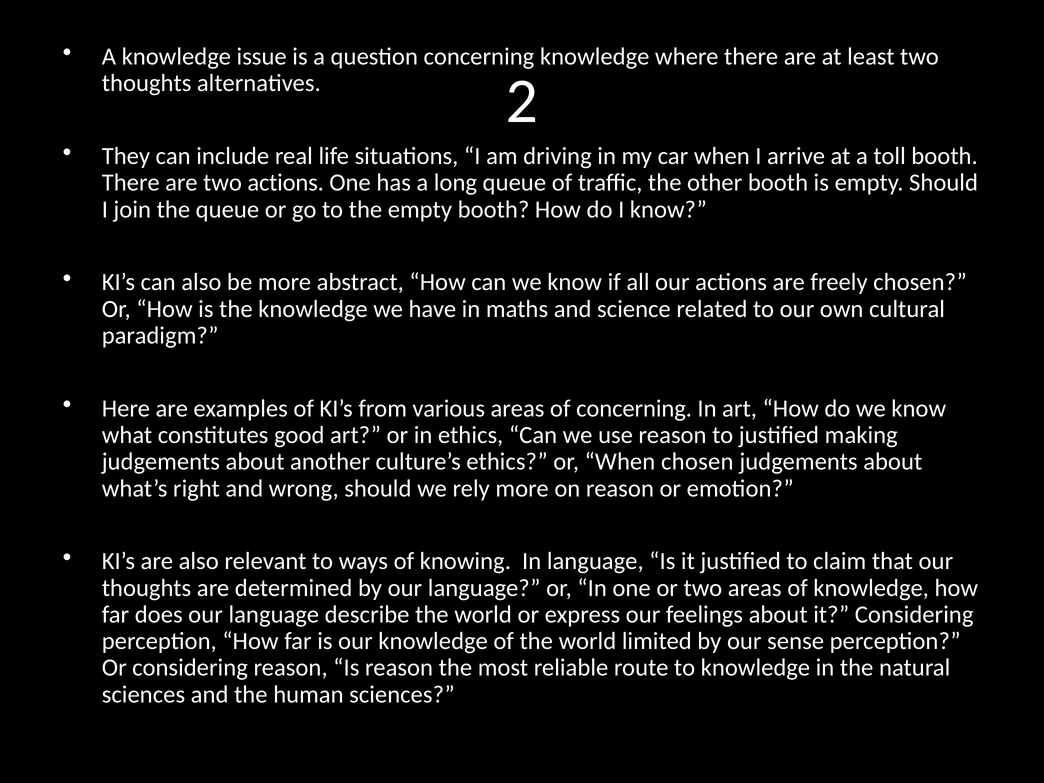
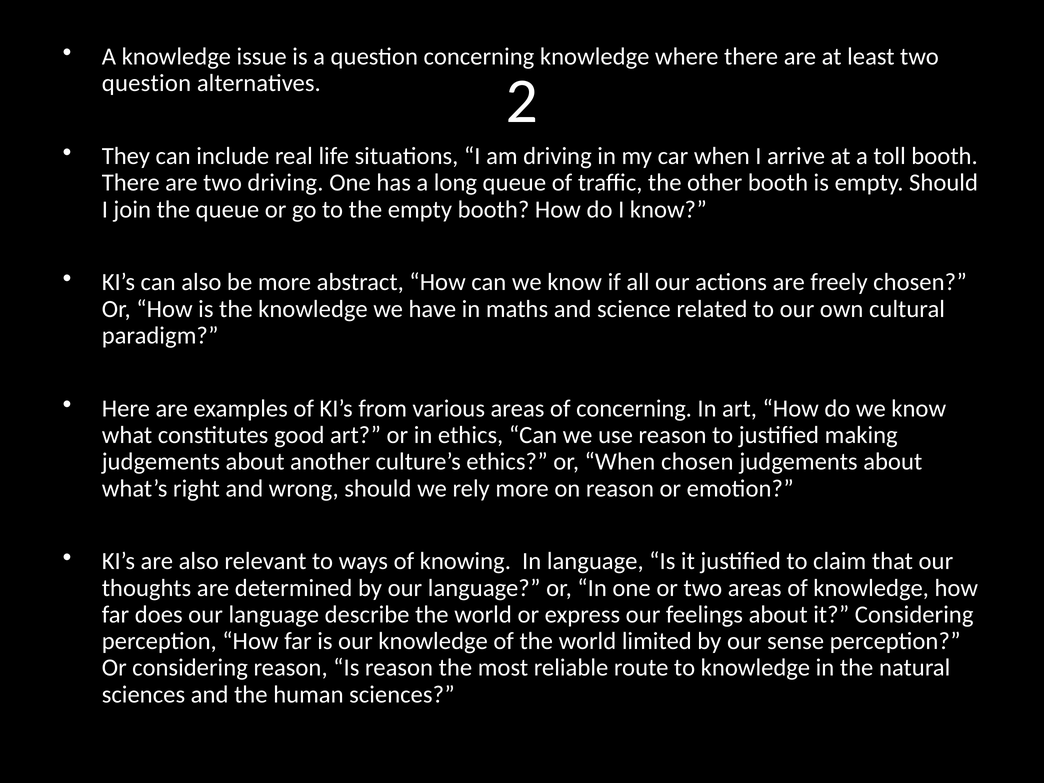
thoughts: thoughts -> question (146, 83)
two actions: actions -> driving (285, 183)
